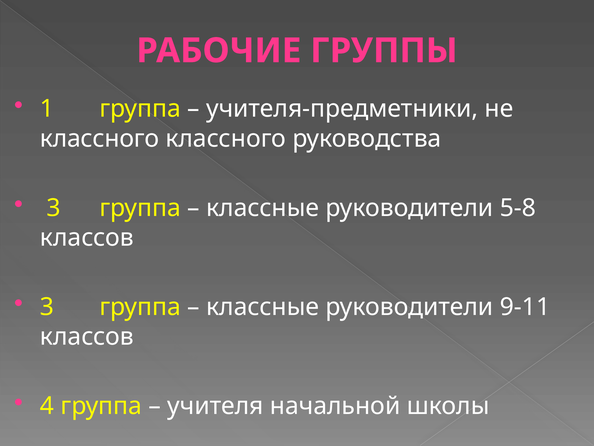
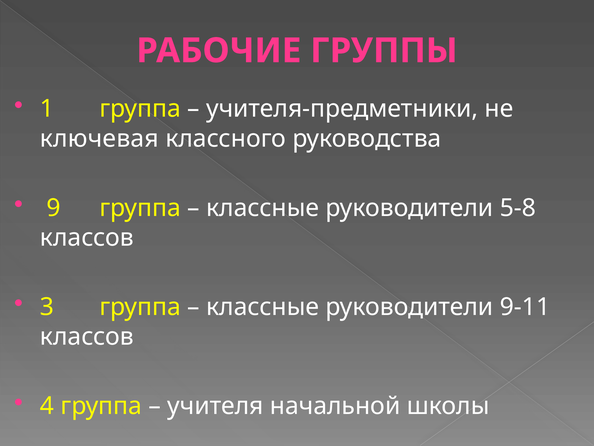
классного: классного -> ключевая (99, 138)
3: 3 -> 9 (53, 208)
